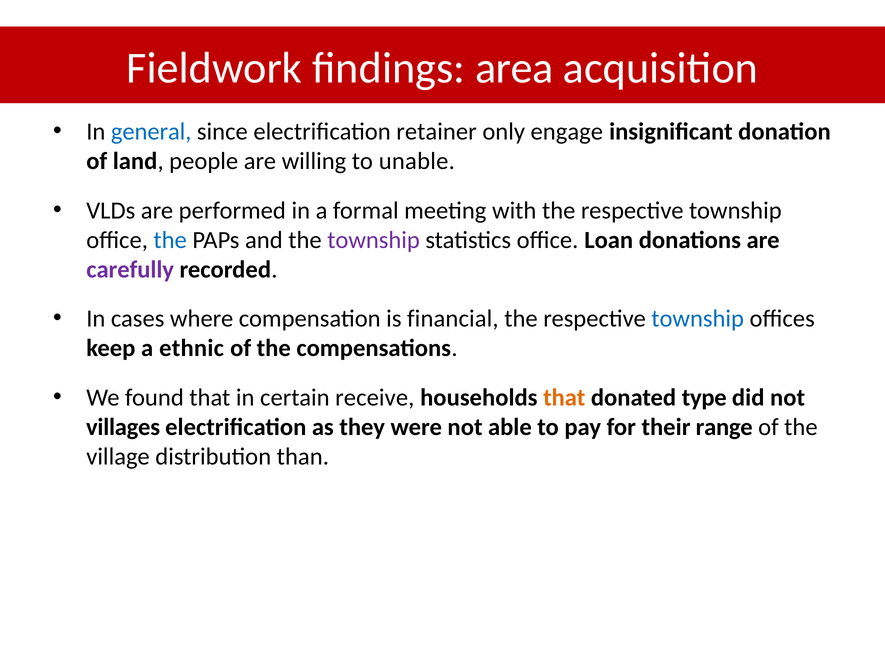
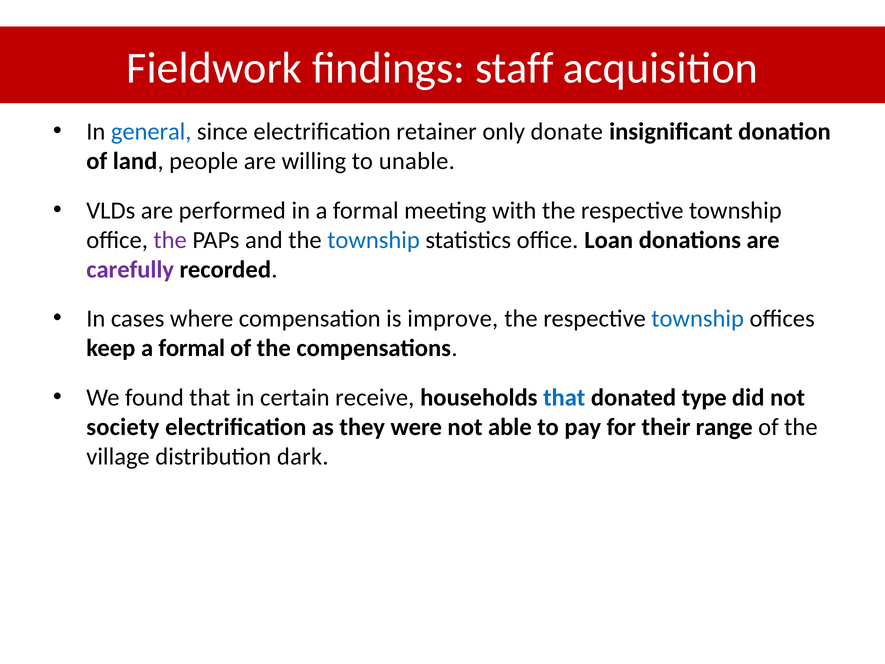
area: area -> staff (514, 68)
engage: engage -> donate (567, 132)
the colour: blue -> purple (170, 240)
township colour: purple -> blue (374, 240)
financial: financial -> improve (453, 319)
keep a ethnic: ethnic -> formal (192, 348)
that colour: orange -> blue (564, 397)
villages: villages -> society (123, 427)
than: than -> dark (303, 456)
